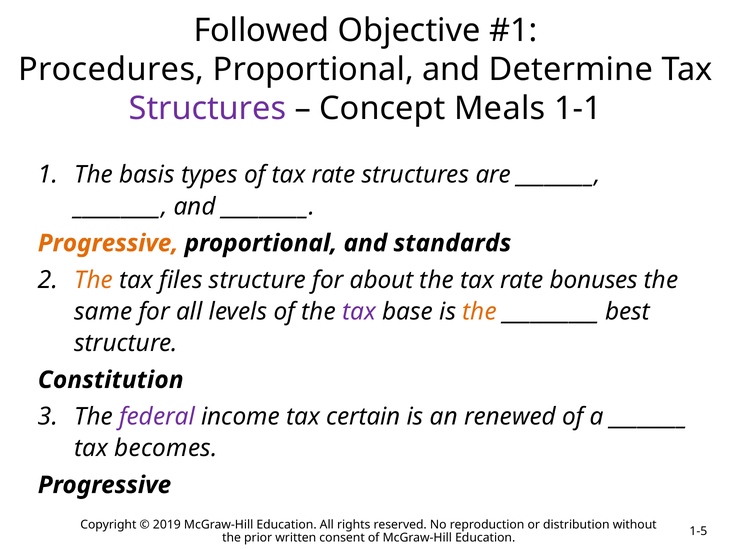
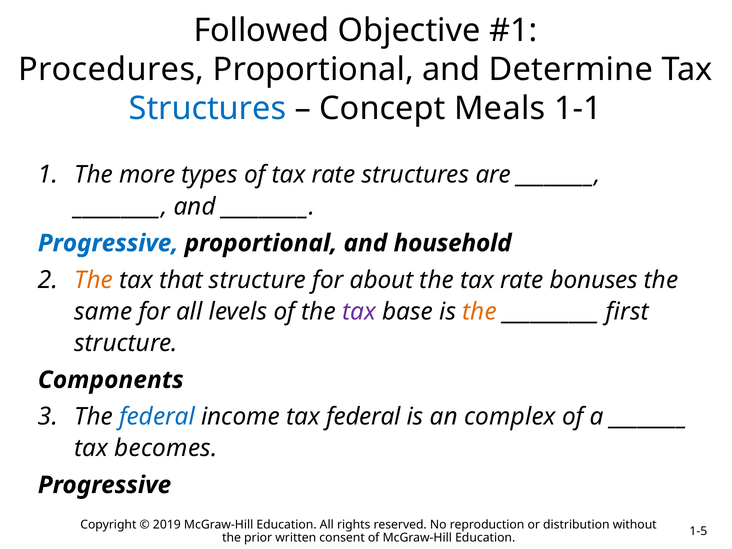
Structures colour: purple -> blue (208, 108)
basis: basis -> more (147, 175)
Progressive colour: orange -> blue (108, 243)
standards: standards -> household (453, 243)
files: files -> that (181, 280)
best: best -> first (627, 312)
Constitution: Constitution -> Components (111, 380)
federal colour: purple -> blue (157, 417)
tax certain: certain -> federal (363, 417)
renewed: renewed -> complex (510, 417)
